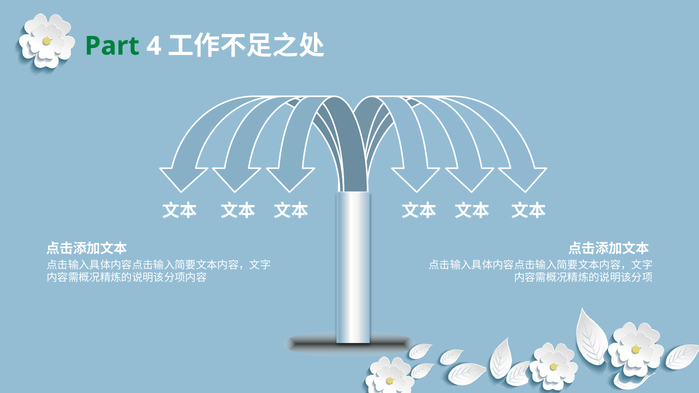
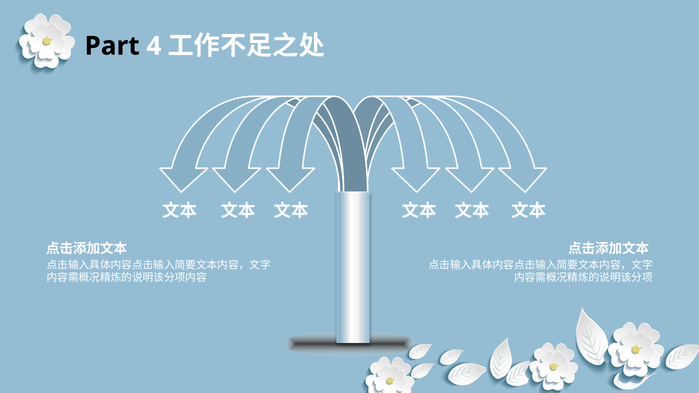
Part colour: green -> black (112, 46)
